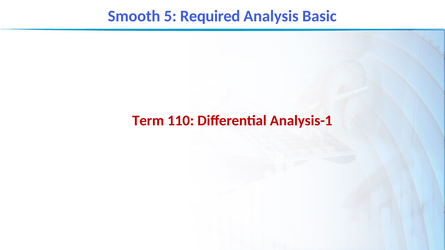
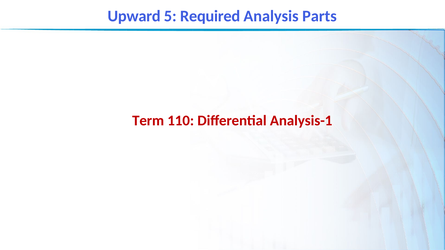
Smooth: Smooth -> Upward (134, 16)
Basic: Basic -> Parts (319, 16)
